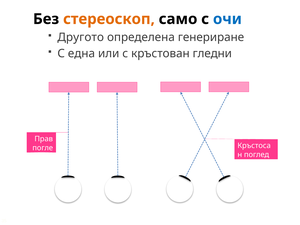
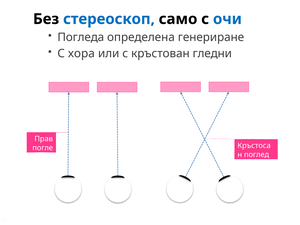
стереоскоп colour: orange -> blue (109, 19)
Другото: Другото -> Погледа (81, 37)
една: една -> хора (81, 54)
